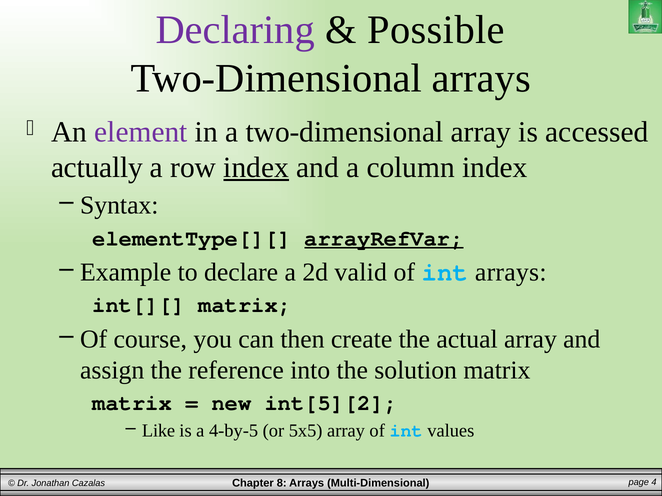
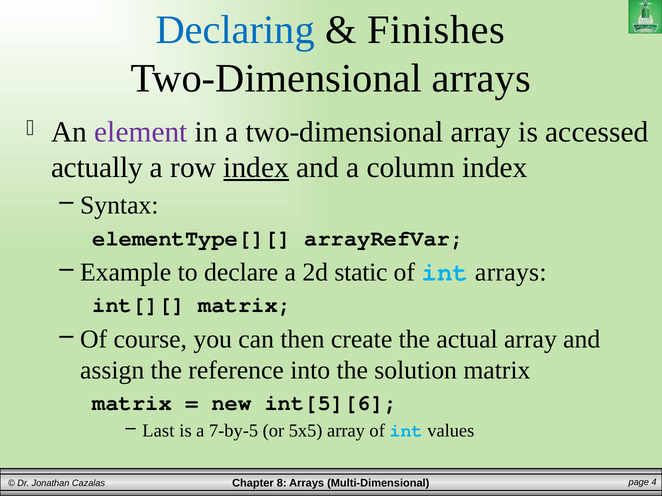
Declaring colour: purple -> blue (235, 30)
Possible: Possible -> Finishes (436, 30)
arrayRefVar underline: present -> none (384, 238)
valid: valid -> static (361, 273)
int[5][2: int[5][2 -> int[5][6 (331, 403)
Like: Like -> Last (158, 431)
4-by-5: 4-by-5 -> 7-by-5 (234, 431)
